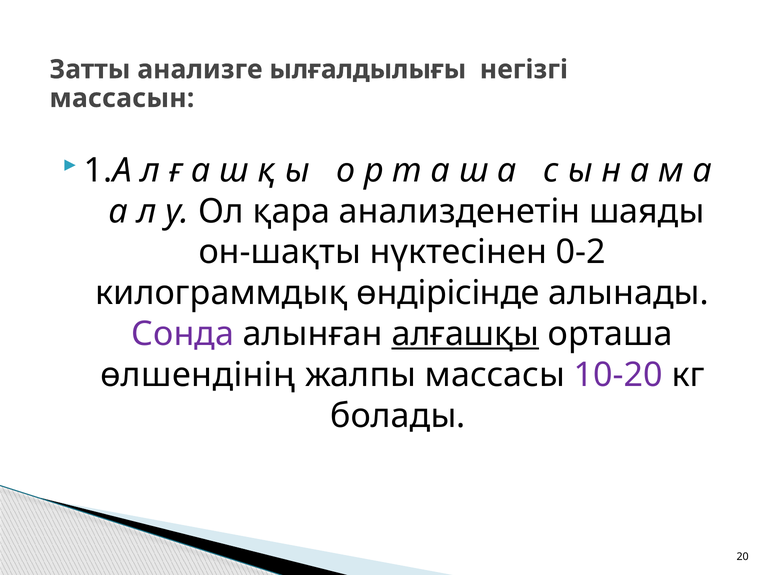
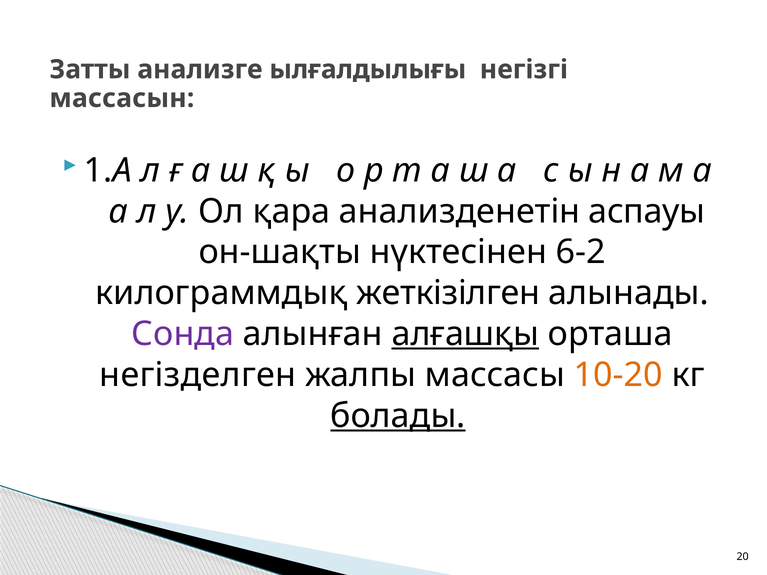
шаяды: шаяды -> аспауы (647, 211)
0-2: 0-2 -> 6-2 (581, 252)
өндірісінде: өндірісінде -> жеткізілген (448, 293)
өлшендінің: өлшендінің -> негізделген (198, 375)
10-20 colour: purple -> orange (618, 375)
болады underline: none -> present (398, 416)
